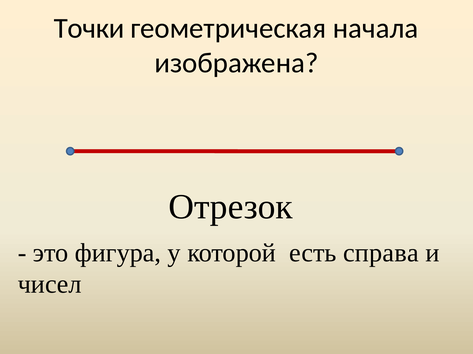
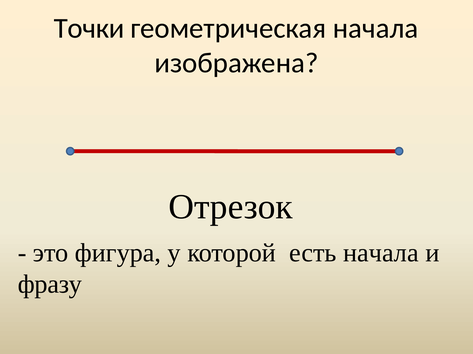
есть справа: справа -> начала (381, 253)
чисел: чисел -> фразу (50, 285)
